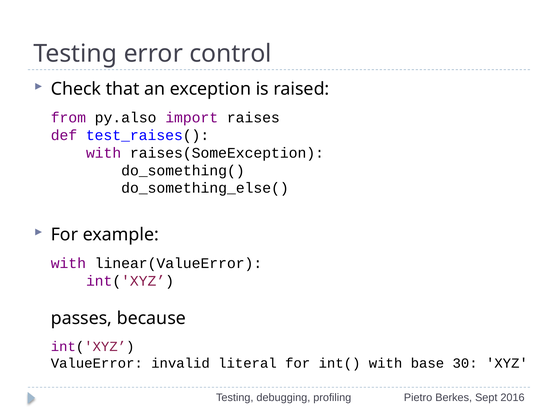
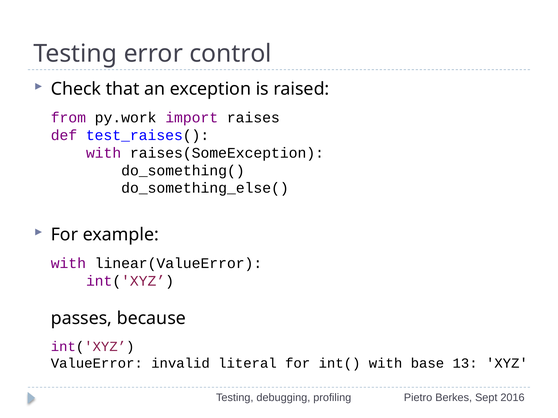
py.also: py.also -> py.work (126, 118)
30: 30 -> 13 (465, 364)
